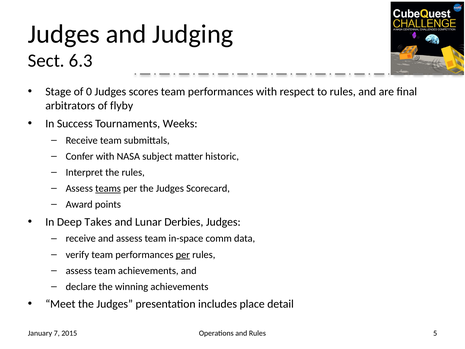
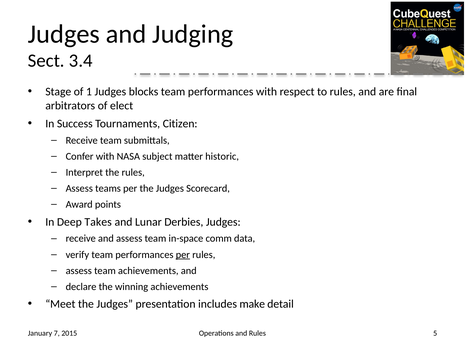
6.3: 6.3 -> 3.4 (81, 61)
0: 0 -> 1 (89, 91)
scores: scores -> blocks (144, 91)
flyby: flyby -> elect (122, 105)
Weeks: Weeks -> Citizen (180, 124)
teams underline: present -> none (108, 188)
place: place -> make (252, 304)
